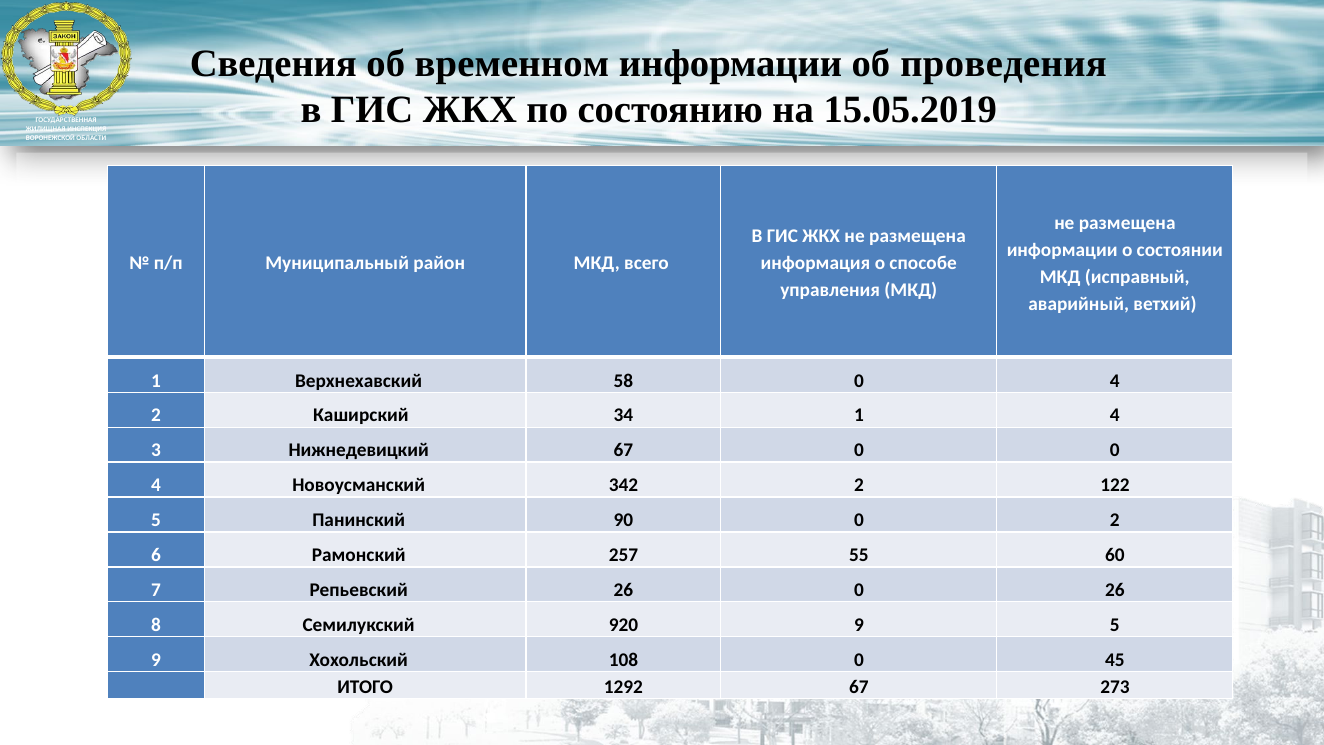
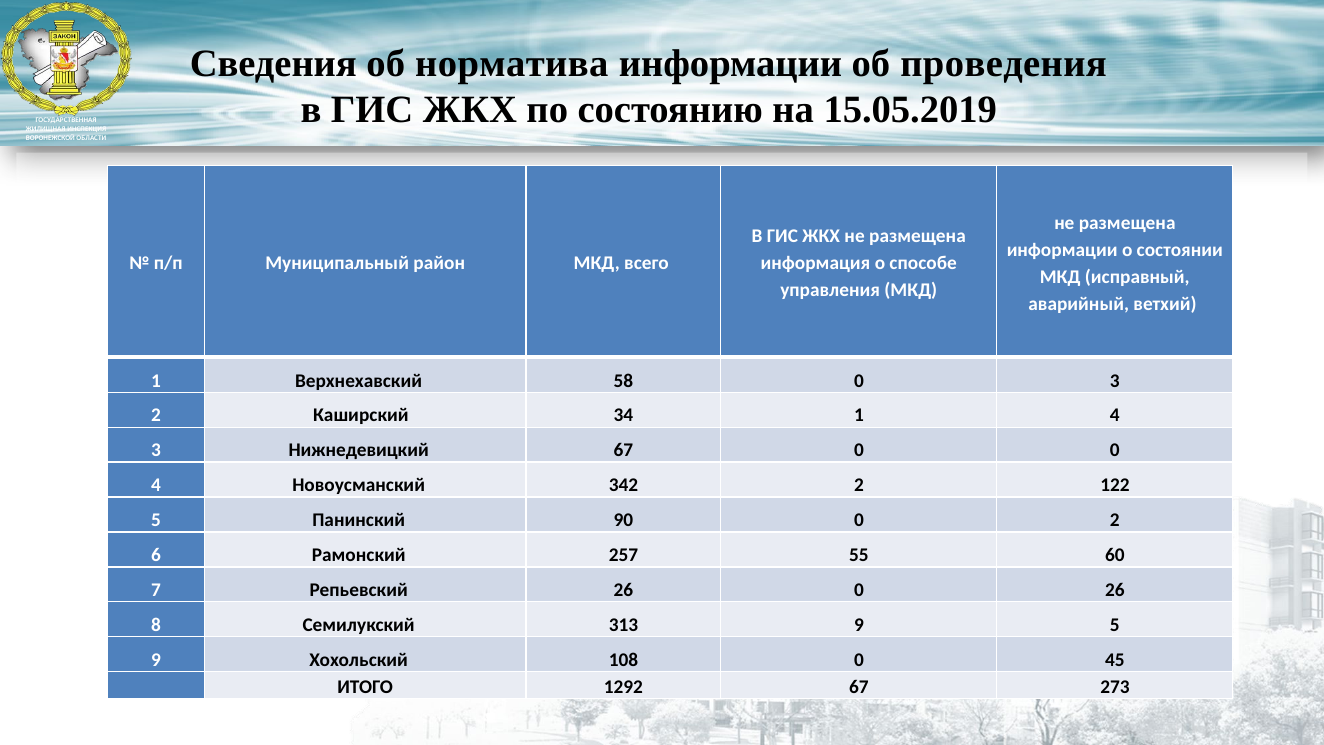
временном: временном -> норматива (512, 64)
58 0 4: 4 -> 3 (1115, 381)
920: 920 -> 313 (623, 625)
